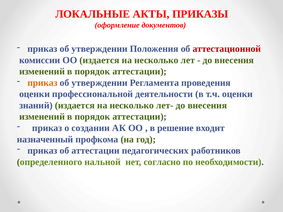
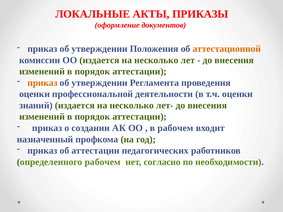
аттестационной colour: red -> orange (227, 49)
в решение: решение -> рабочем (175, 128)
определенного нальной: нальной -> рабочем (103, 162)
